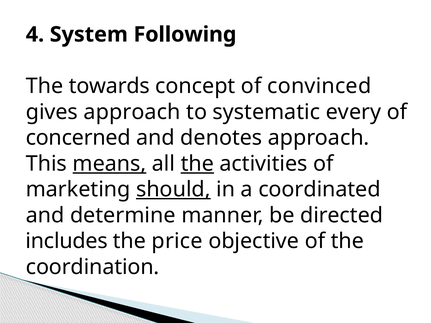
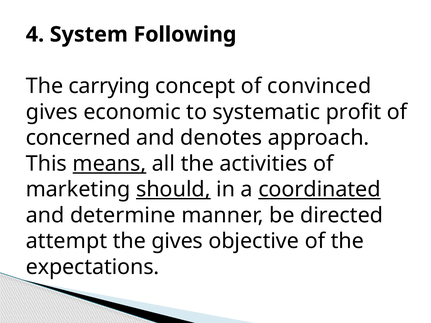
towards: towards -> carrying (109, 86)
gives approach: approach -> economic (132, 112)
every: every -> profit (354, 112)
the underline: present -> none (197, 164)
coordinated underline: none -> present (320, 190)
includes: includes -> attempt (66, 241)
the price: price -> gives (177, 241)
coordination: coordination -> expectations (93, 267)
